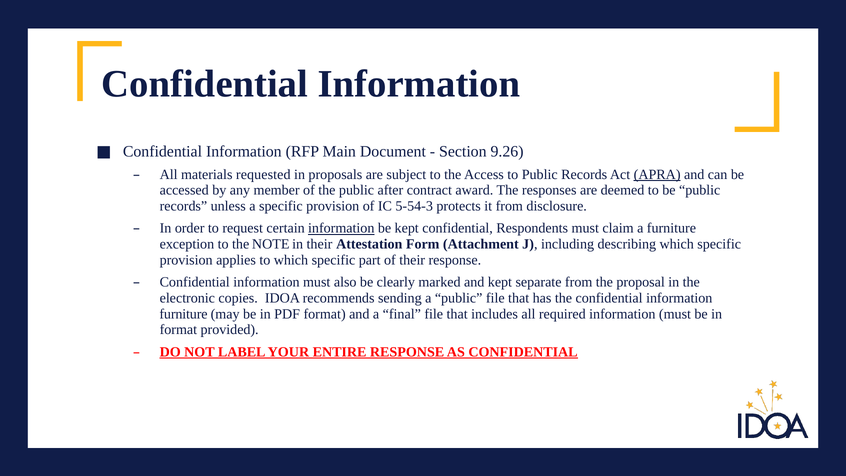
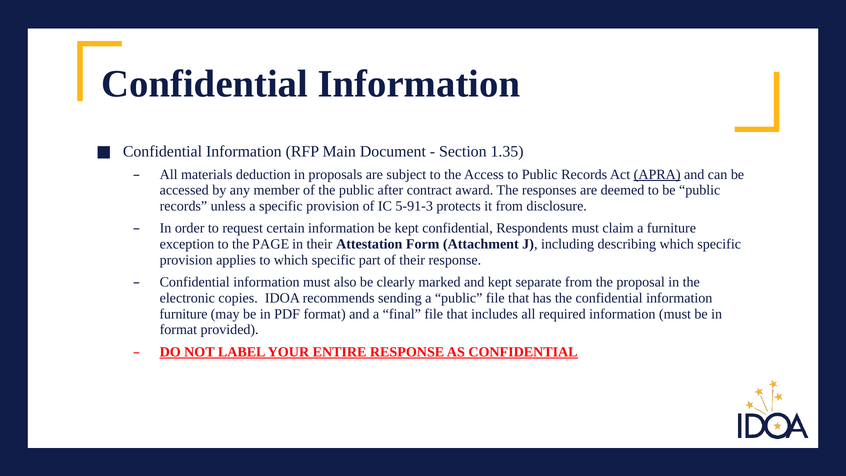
9.26: 9.26 -> 1.35 (507, 151)
requested: requested -> deduction (263, 174)
5-54-3: 5-54-3 -> 5-91-3 (414, 206)
information underline: present -> none (341, 228)
NOTE: NOTE -> PAGE (271, 244)
